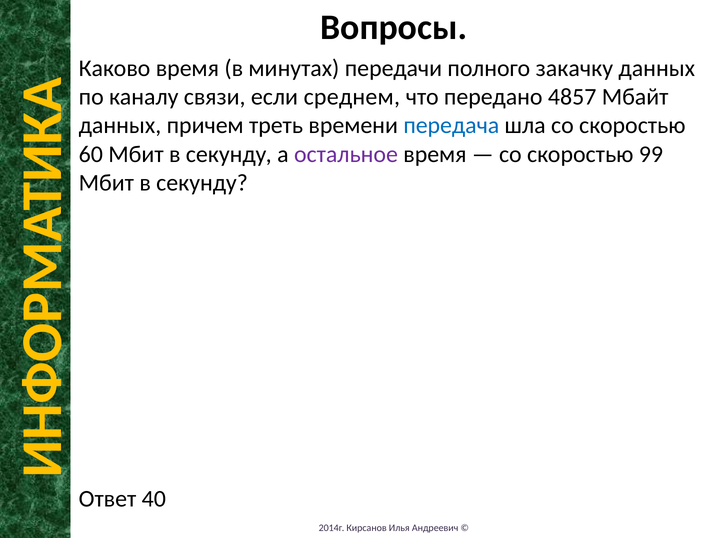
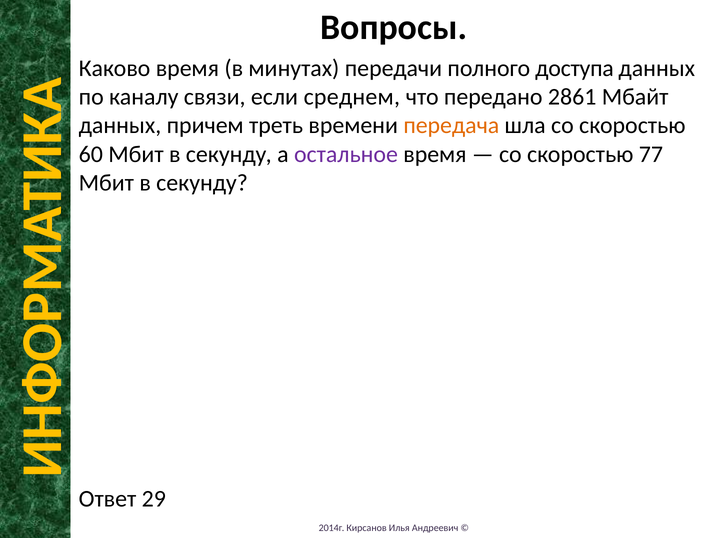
закачку: закачку -> доступа (575, 68)
4857: 4857 -> 2861 (572, 97)
передача colour: blue -> orange (451, 126)
99: 99 -> 77 (651, 154)
40: 40 -> 29 (154, 498)
